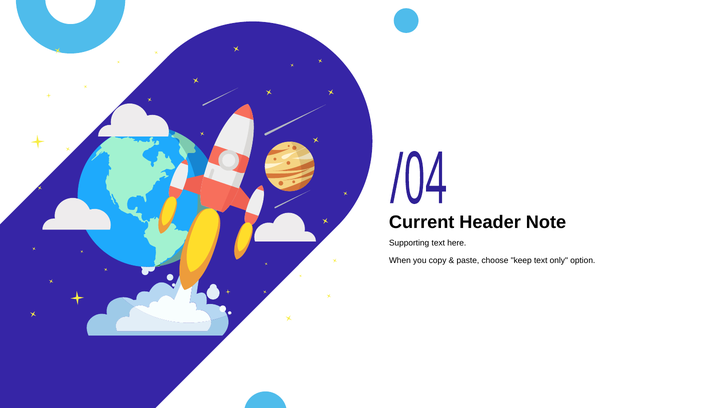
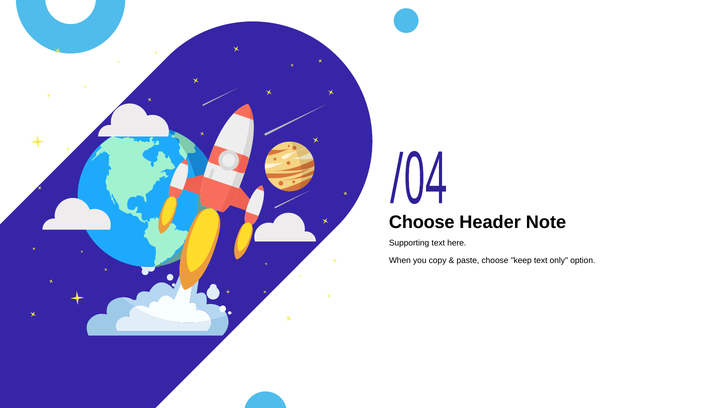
Current: Current -> Choose (422, 222)
